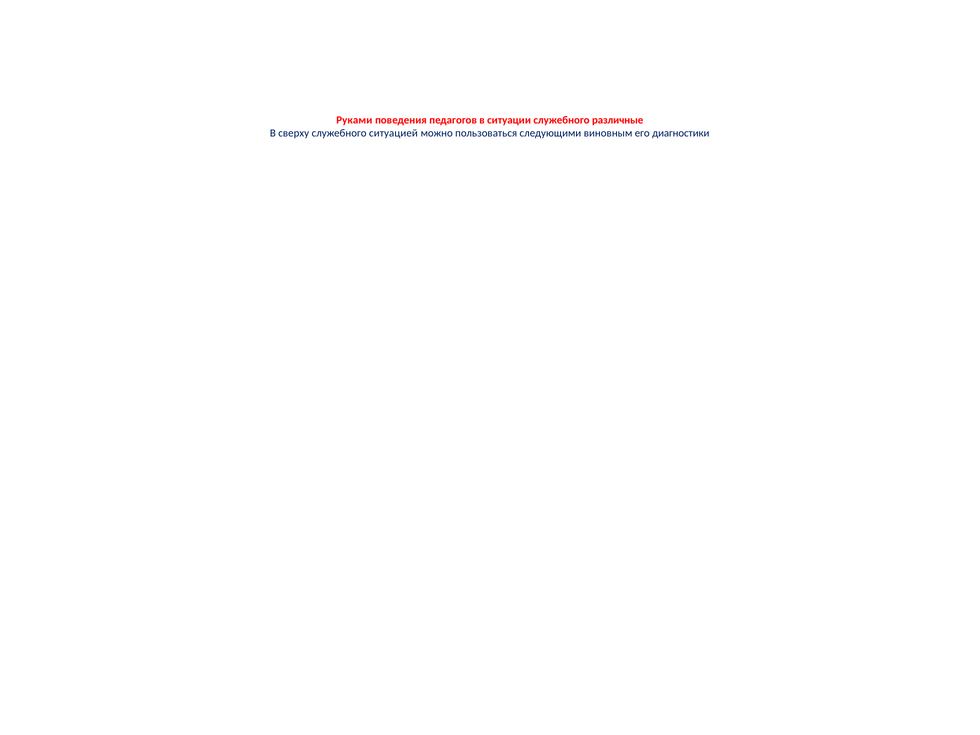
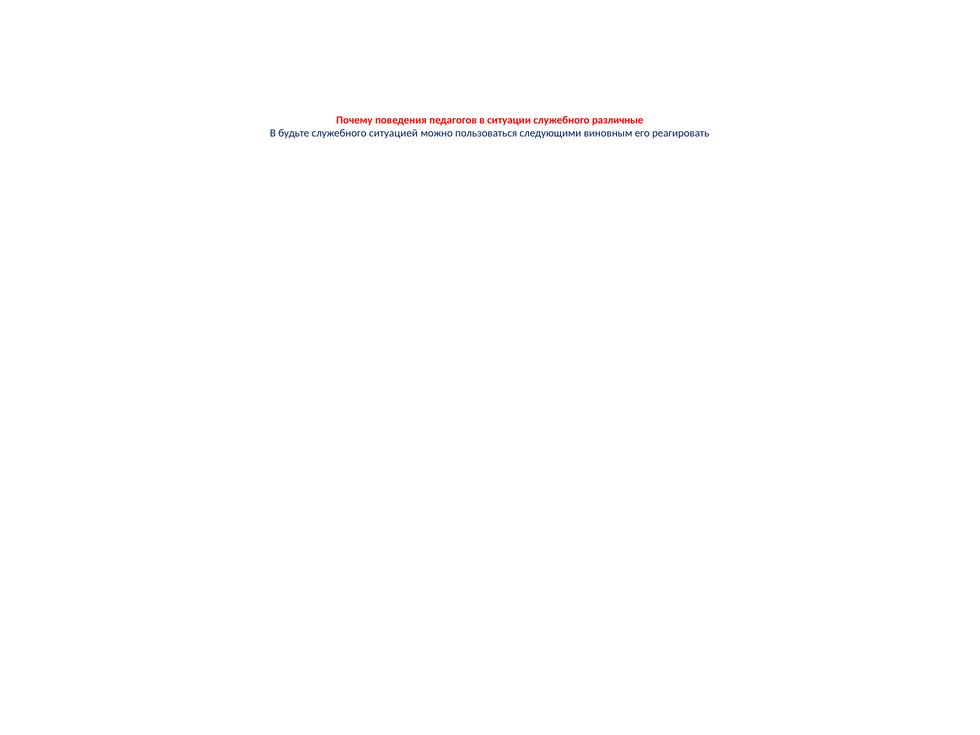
Руками: Руками -> Почему (354, 120)
сверху: сверху -> будьте (294, 133)
диагностики: диагностики -> реагировать (681, 133)
